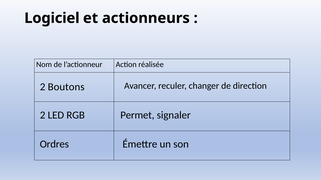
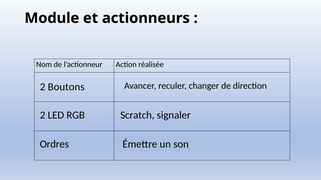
Logiciel: Logiciel -> Module (52, 18)
Permet: Permet -> Scratch (137, 115)
